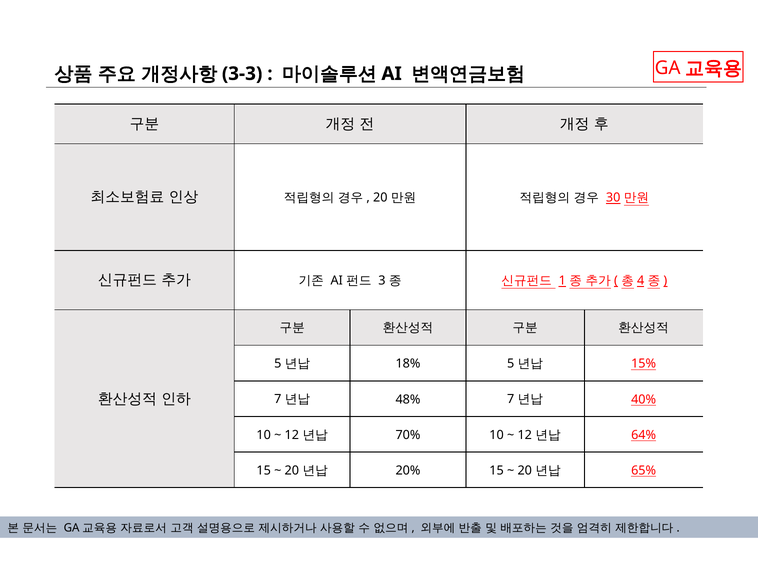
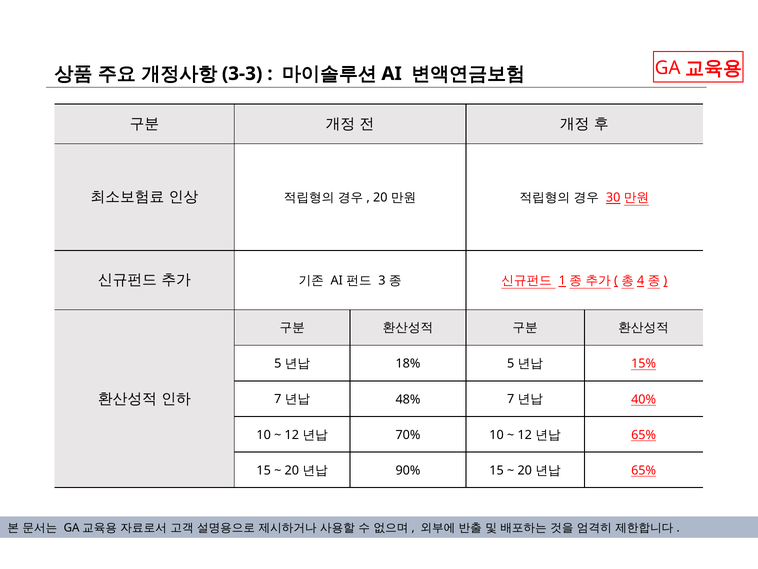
64%: 64% -> 65% (644, 435)
20%: 20% -> 90% (408, 470)
